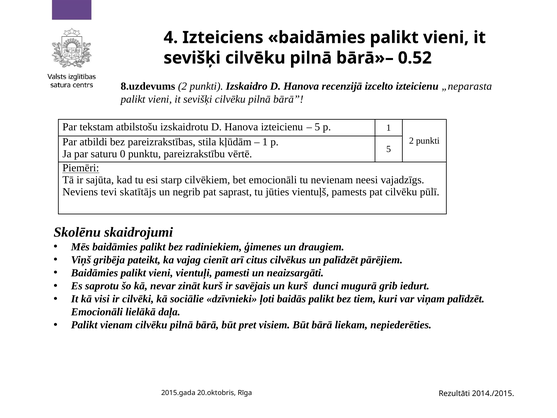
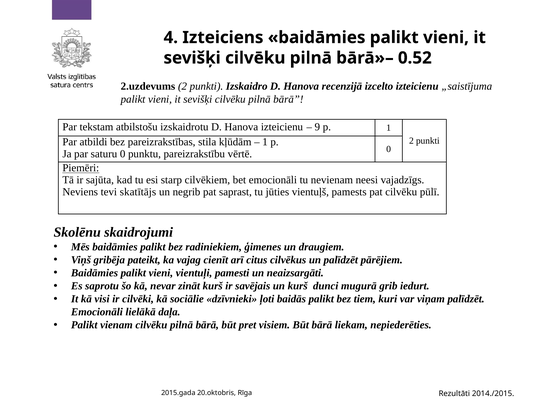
8.uzdevums: 8.uzdevums -> 2.uzdevums (148, 86)
„neparasta: „neparasta -> „saistījuma (467, 86)
5: 5 -> 9 (317, 127)
vērtē 5: 5 -> 0 (389, 149)
